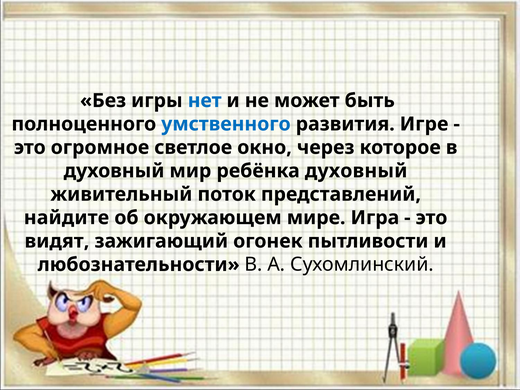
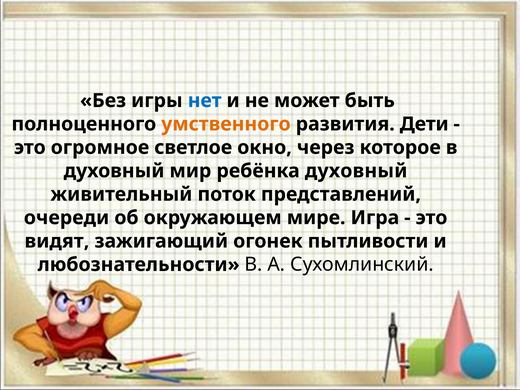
умственного colour: blue -> orange (226, 124)
Игре: Игре -> Дети (424, 124)
найдите: найдите -> очереди (67, 218)
